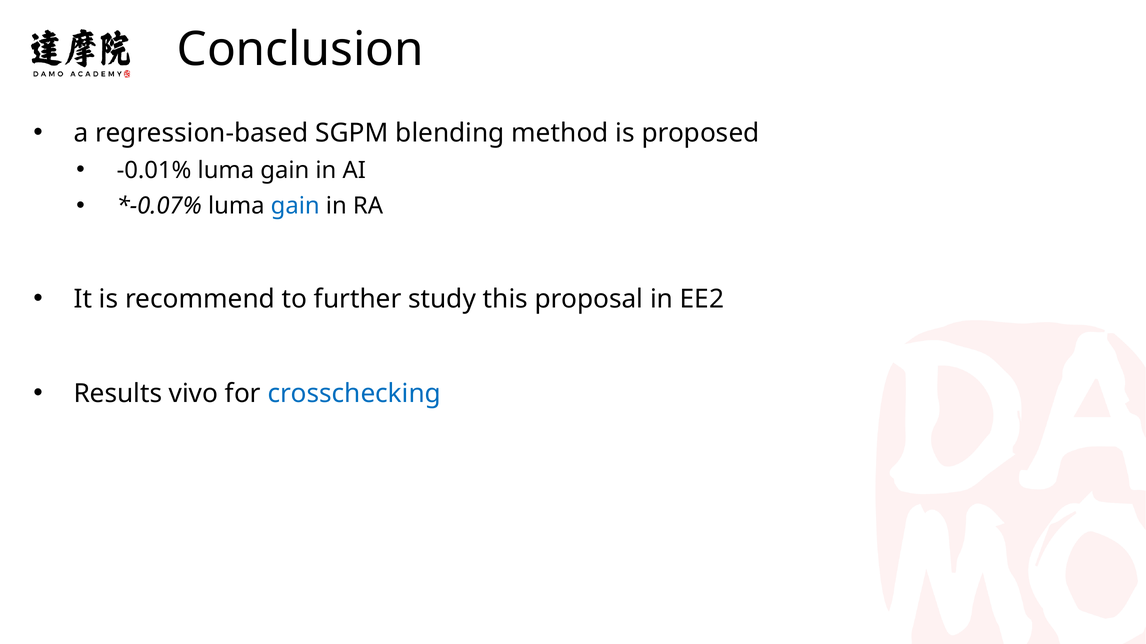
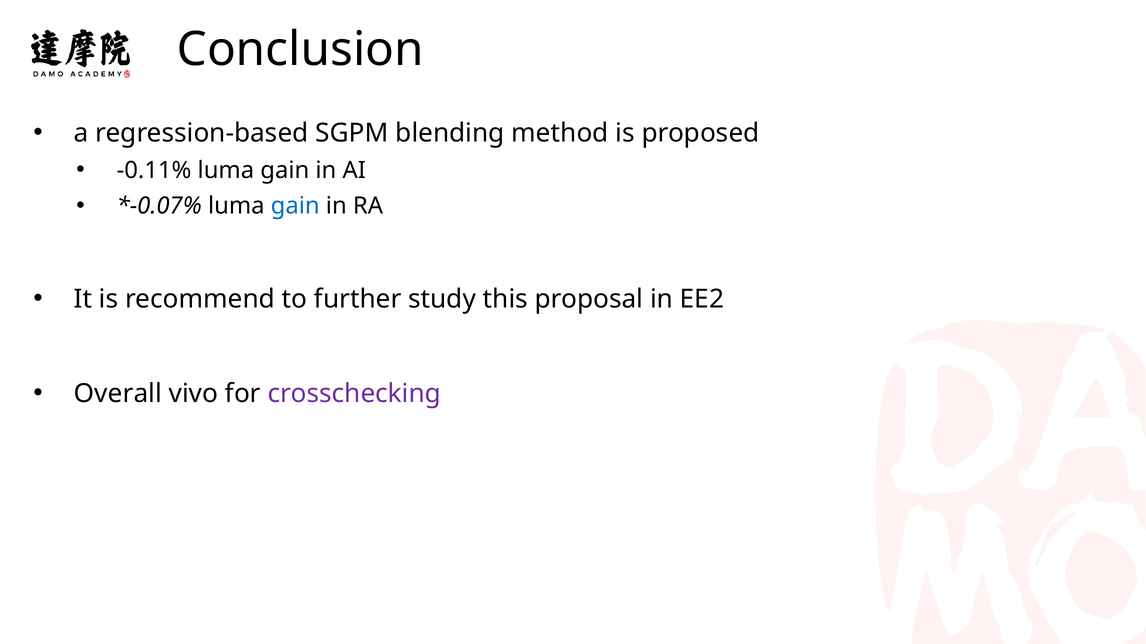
-0.01%: -0.01% -> -0.11% (154, 170)
Results: Results -> Overall (118, 394)
crosschecking colour: blue -> purple (354, 394)
